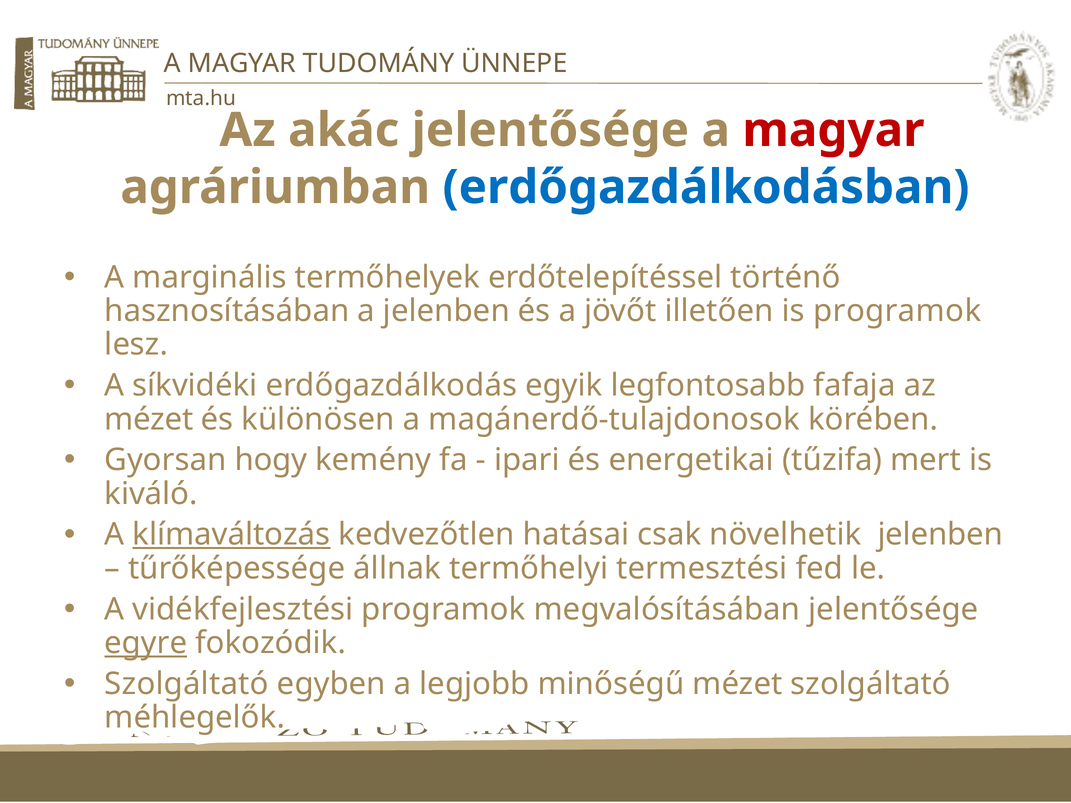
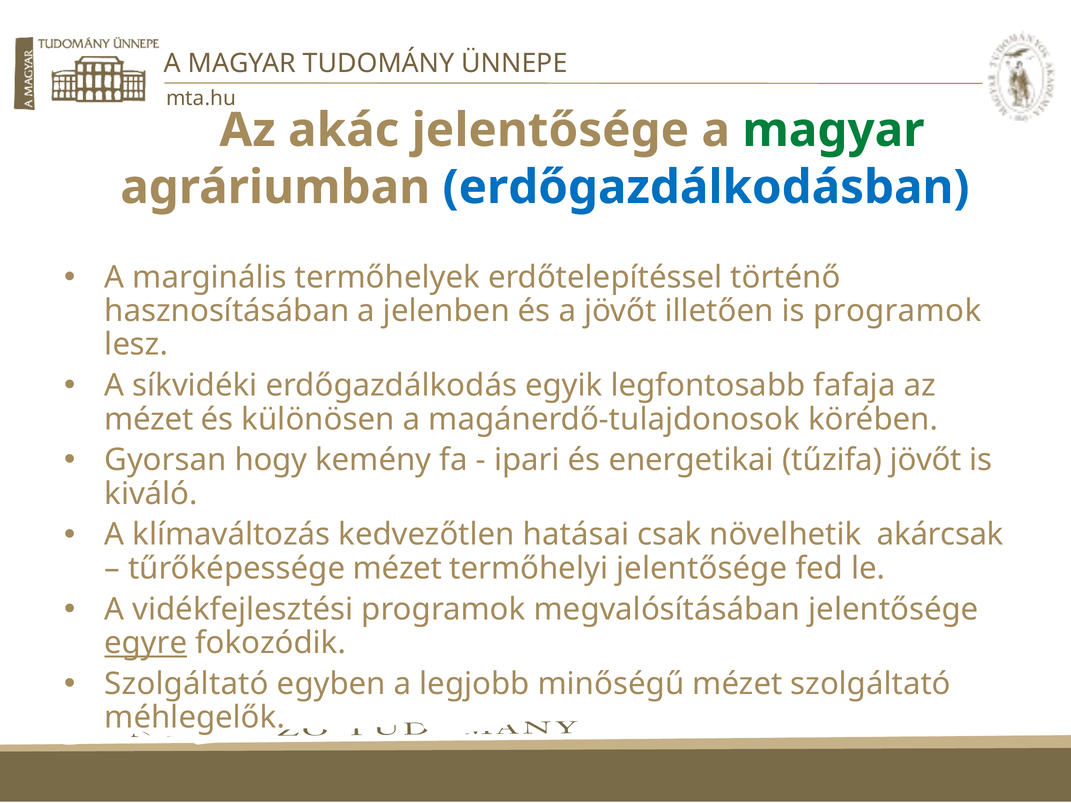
magyar colour: red -> green (833, 130)
tűzifa mert: mert -> jövőt (926, 460)
klímaváltozás underline: present -> none (231, 535)
növelhetik jelenben: jelenben -> akárcsak (940, 535)
tűrőképessége állnak: állnak -> mézet (397, 569)
termőhelyi termesztési: termesztési -> jelentősége (702, 569)
